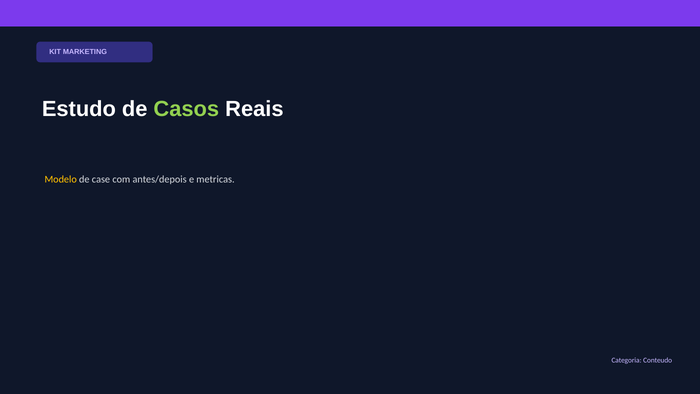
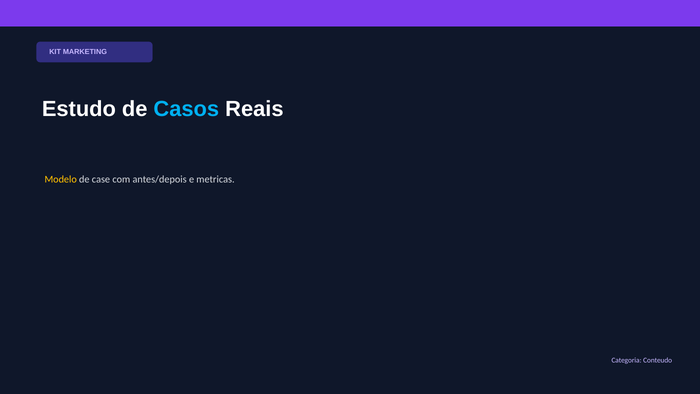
Casos colour: light green -> light blue (186, 109)
